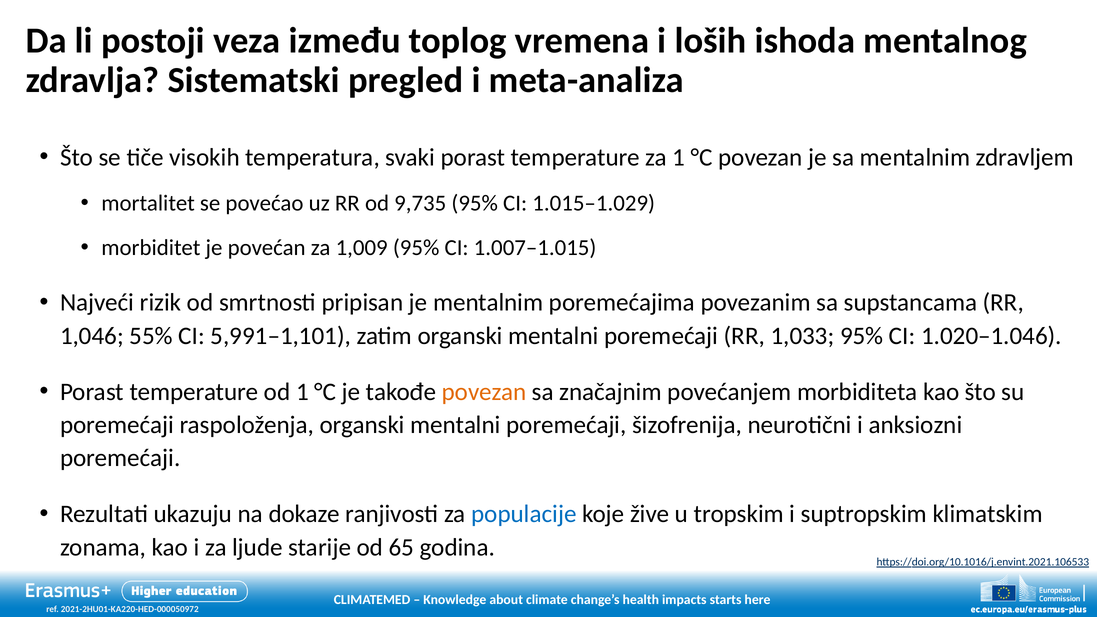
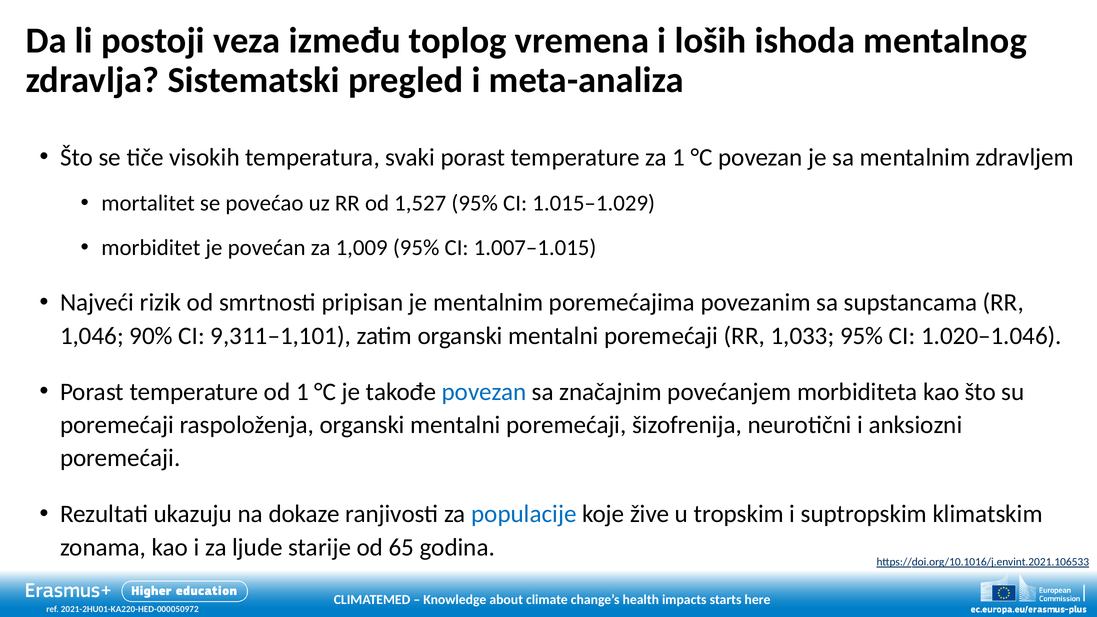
9,735: 9,735 -> 1,527 (420, 203)
55%: 55% -> 90% (151, 336)
5,991–1,101: 5,991–1,101 -> 9,311–1,101 (281, 336)
povezan colour: orange -> blue (484, 392)
